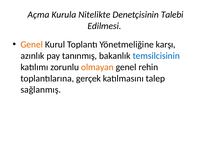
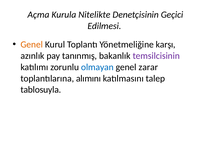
Talebi: Talebi -> Geçici (172, 15)
temsilcisinin colour: blue -> purple (156, 56)
olmayan colour: orange -> blue (97, 67)
rehin: rehin -> zarar (148, 67)
gerçek: gerçek -> alımını (88, 78)
sağlanmış: sağlanmış -> tablosuyla (41, 89)
